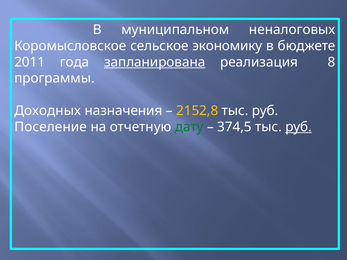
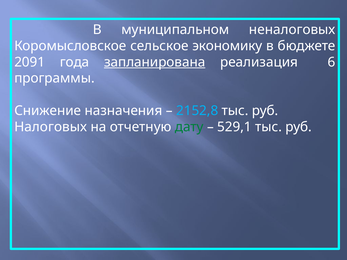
2011: 2011 -> 2091 (30, 62)
8: 8 -> 6 (331, 62)
Доходных: Доходных -> Снижение (48, 111)
2152,8 colour: yellow -> light blue (197, 111)
Поселение: Поселение -> Налоговых (51, 127)
374,5: 374,5 -> 529,1 (234, 127)
руб underline: present -> none (299, 127)
